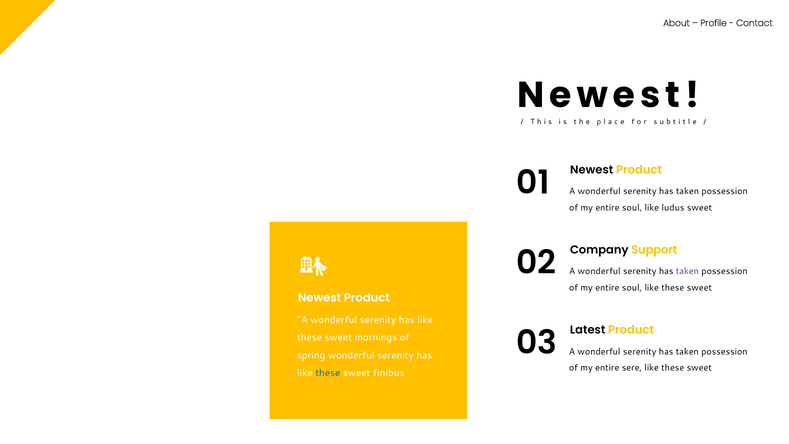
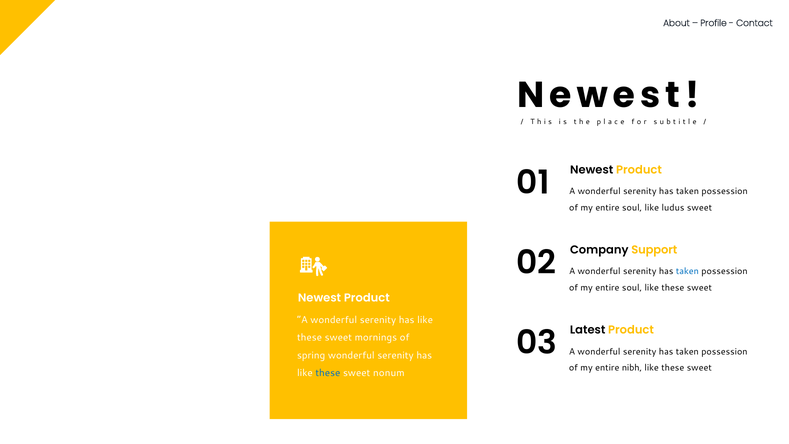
taken colour: purple -> blue (687, 271)
sere: sere -> nibh (632, 368)
finibus: finibus -> nonum (389, 373)
